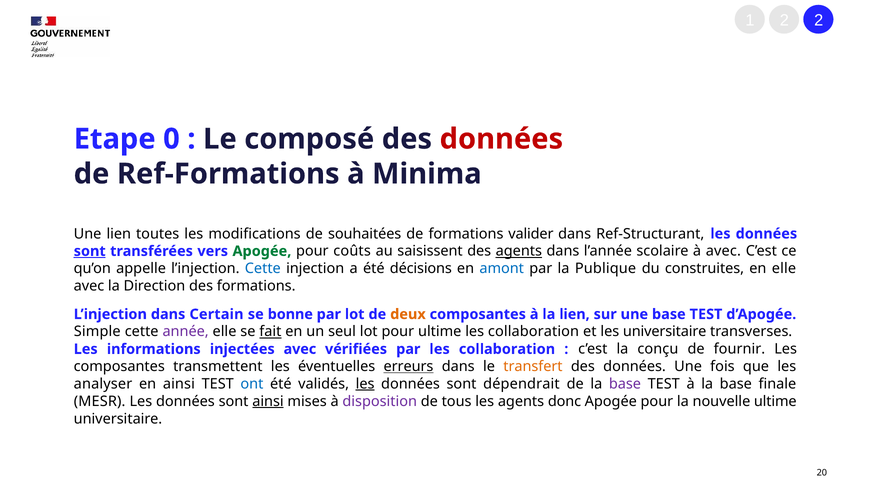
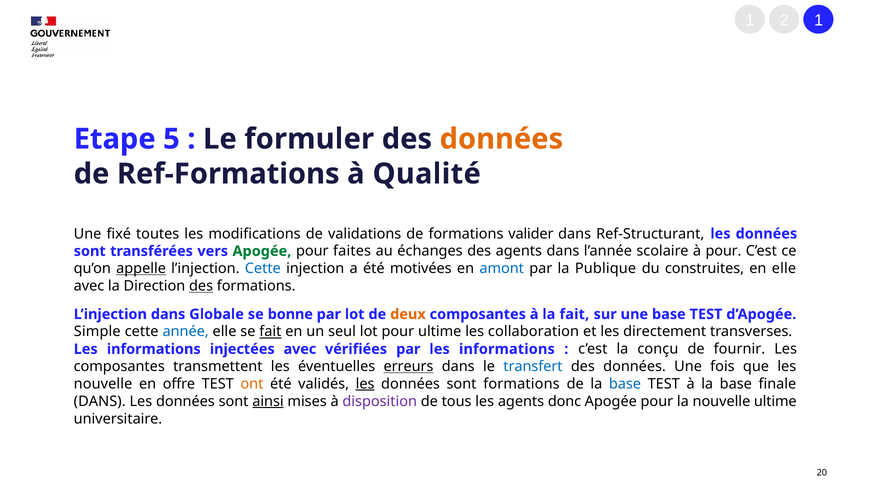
2 2: 2 -> 1 (819, 20)
0: 0 -> 5 (171, 139)
composé: composé -> formuler (309, 139)
données colour: red -> orange (501, 139)
Minima: Minima -> Qualité (427, 174)
Une lien: lien -> fixé (119, 234)
souhaitées: souhaitées -> validations (365, 234)
sont underline: present -> none (90, 251)
coûts: coûts -> faites (352, 251)
saisissent: saisissent -> échanges (430, 251)
agents underline: present -> none (519, 251)
à avec: avec -> pour (724, 251)
appelle underline: none -> present (141, 269)
décisions: décisions -> motivées (421, 269)
des underline: none -> present (201, 286)
Certain: Certain -> Globale (217, 314)
la lien: lien -> fait (574, 314)
année colour: purple -> blue (186, 332)
les universitaire: universitaire -> directement (665, 332)
par les collaboration: collaboration -> informations (507, 349)
transfert colour: orange -> blue (533, 366)
analyser: analyser -> nouvelle (103, 384)
en ainsi: ainsi -> offre (179, 384)
ont colour: blue -> orange (252, 384)
sont dépendrait: dépendrait -> formations (521, 384)
base colour: purple -> blue (625, 384)
MESR: MESR -> DANS (100, 401)
